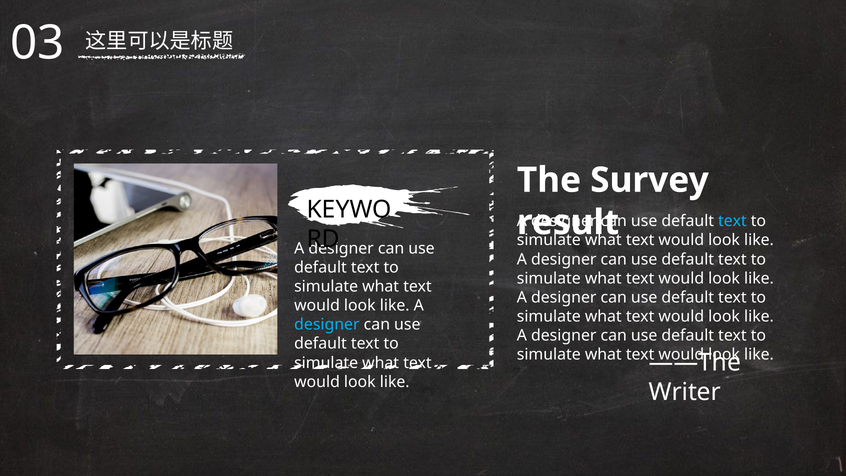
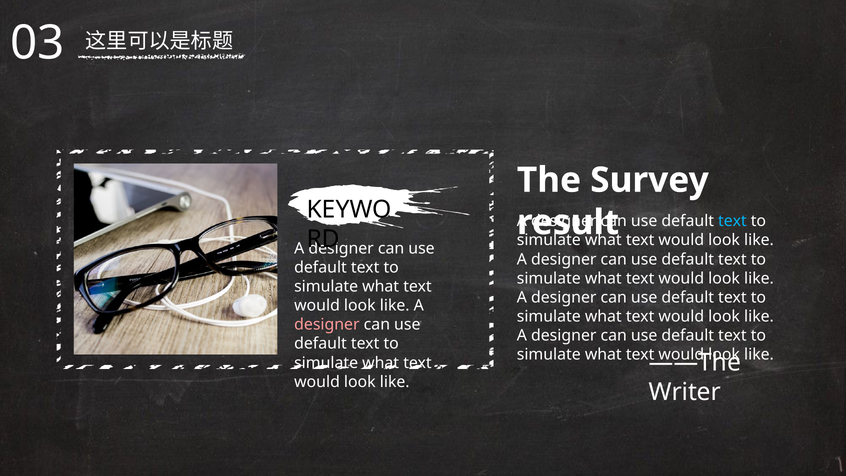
designer colour: light blue -> pink (327, 325)
